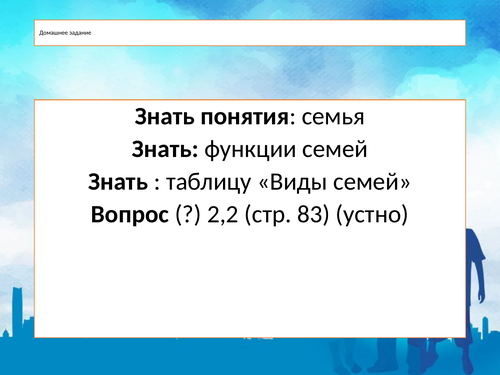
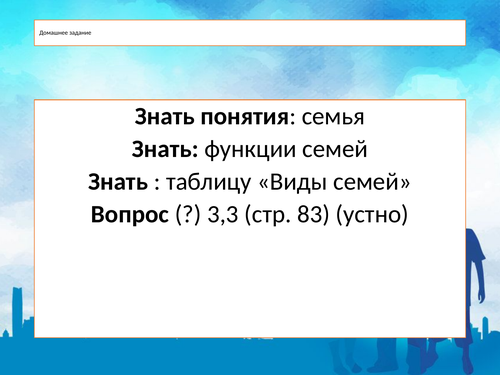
2,2: 2,2 -> 3,3 (223, 214)
